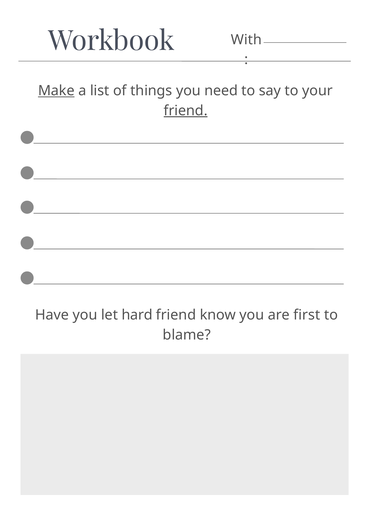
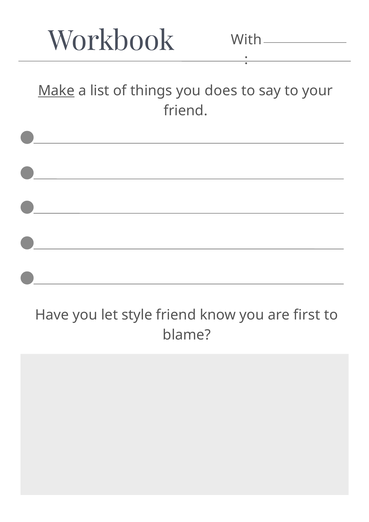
need: need -> does (221, 91)
friend underline: present -> none (186, 111)
hard: hard -> style (137, 315)
